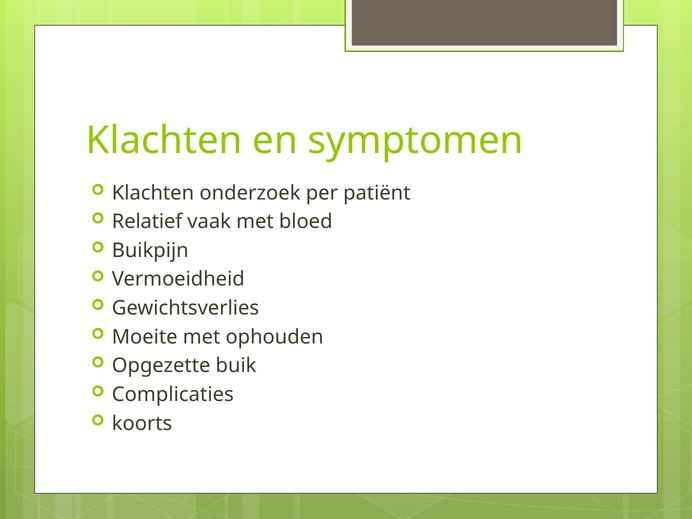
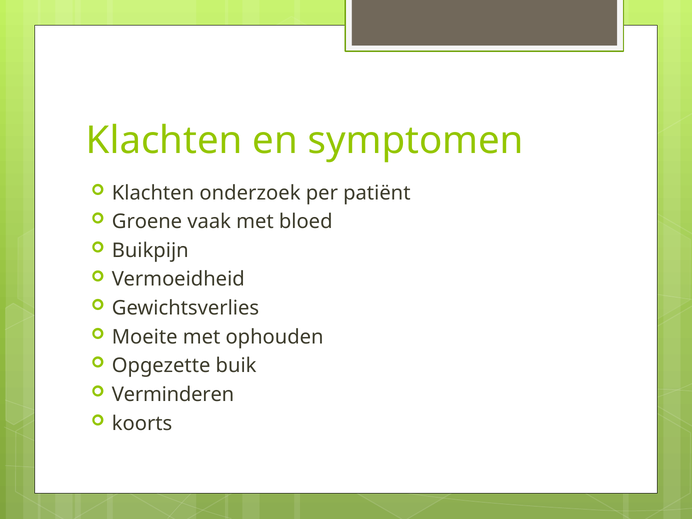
Relatief: Relatief -> Groene (147, 222)
Complicaties: Complicaties -> Verminderen (173, 395)
